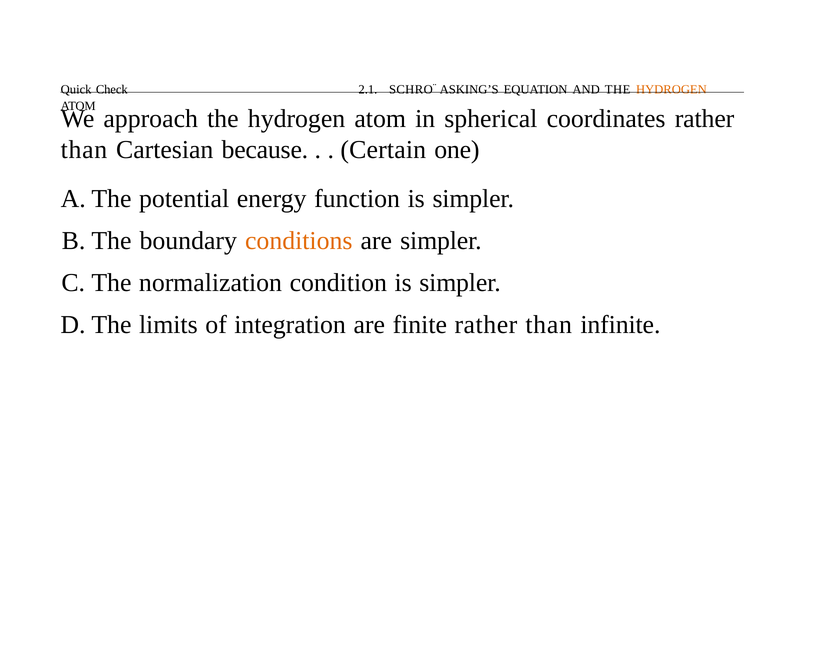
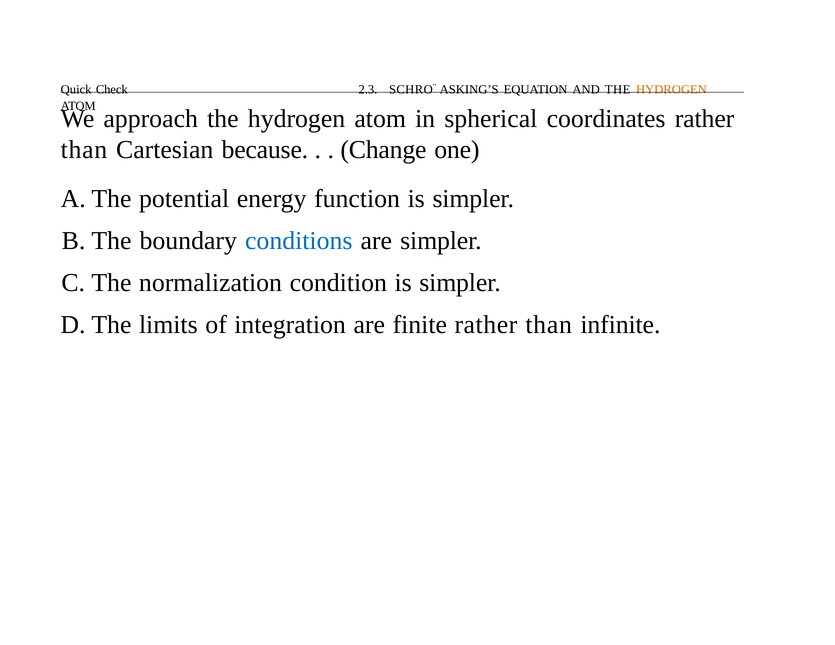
2.1: 2.1 -> 2.3 (368, 90)
Certain: Certain -> Change (383, 150)
conditions colour: orange -> blue (299, 241)
